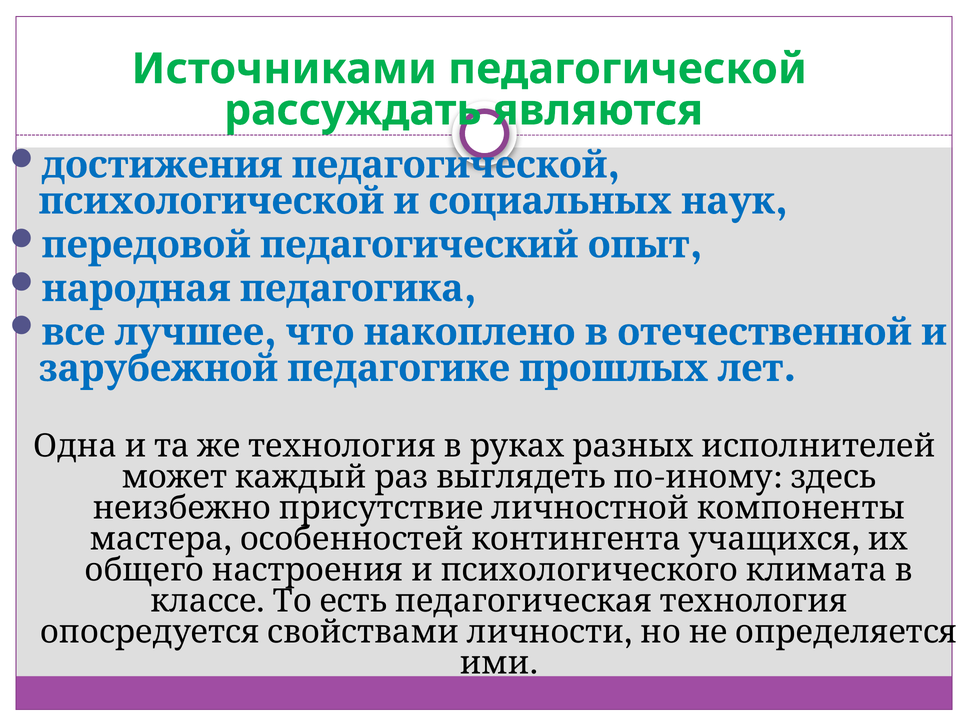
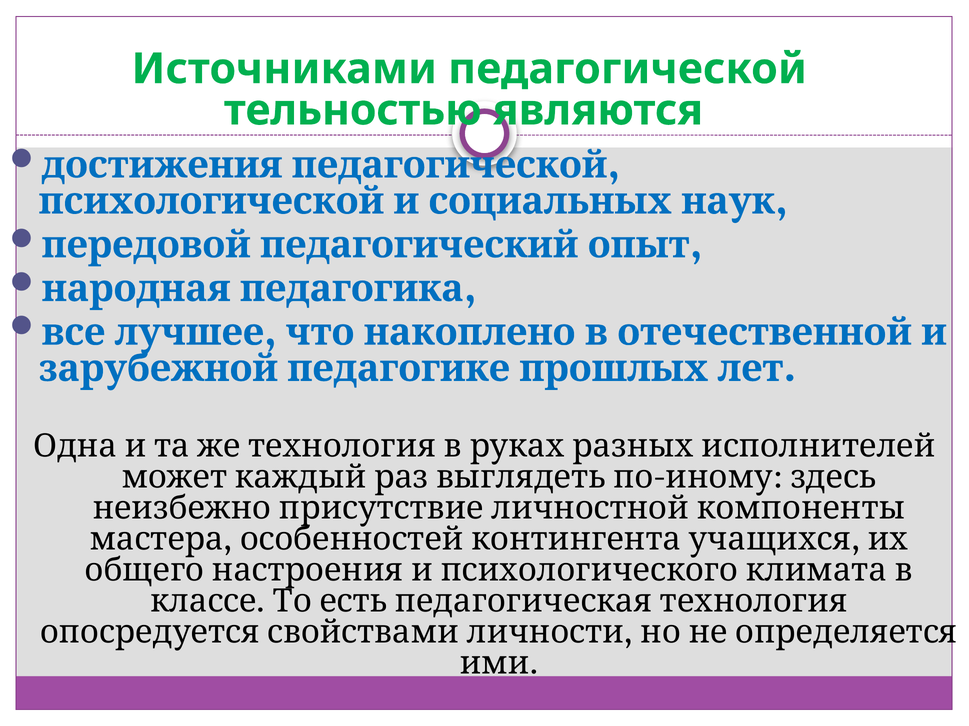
рассуждать: рассуждать -> тельностью (353, 110)
